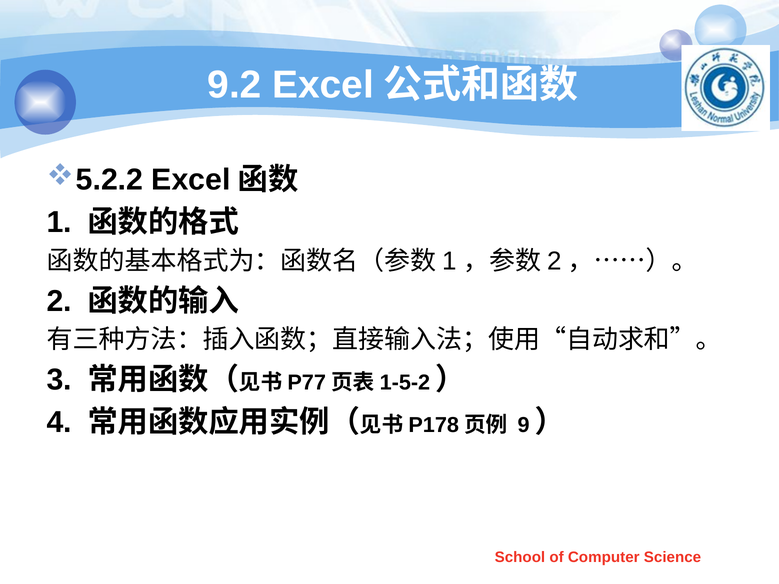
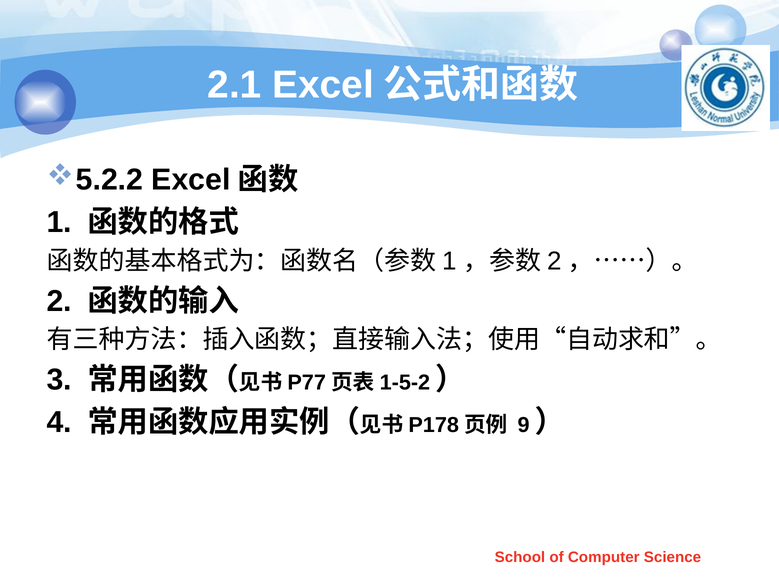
9.2: 9.2 -> 2.1 (234, 85)
